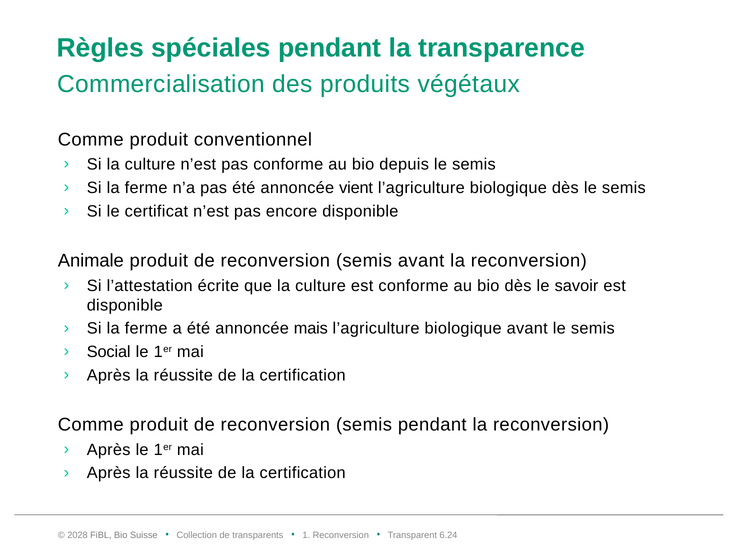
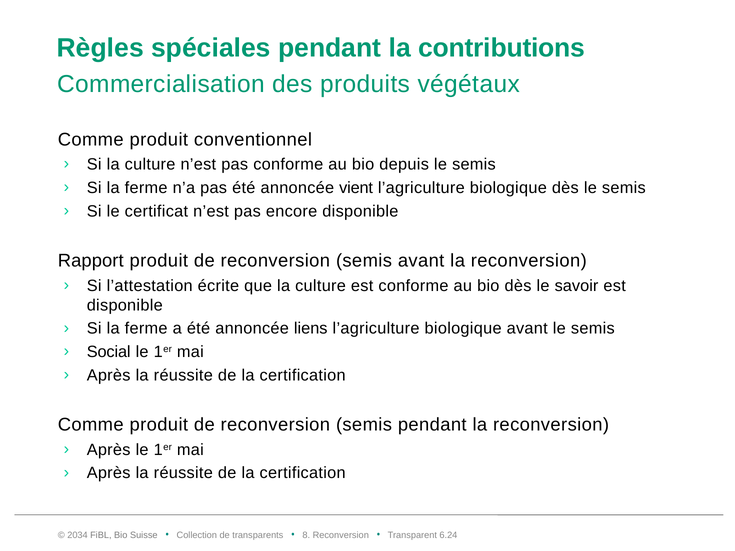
transparence: transparence -> contributions (502, 48)
Animale: Animale -> Rapport (91, 261)
mais: mais -> liens (311, 329)
2028: 2028 -> 2034 (77, 536)
1: 1 -> 8 (306, 536)
